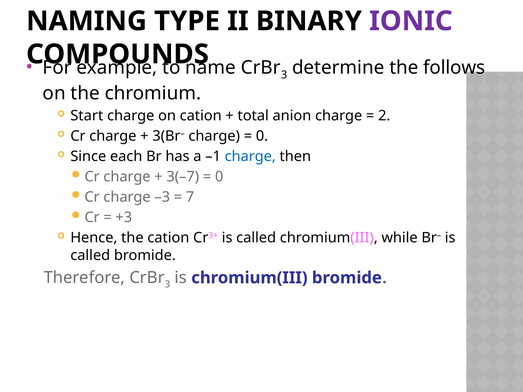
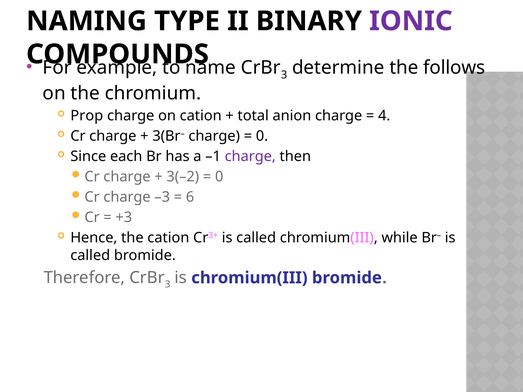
Start: Start -> Prop (87, 116)
2: 2 -> 4 (384, 116)
charge colour: blue -> purple (250, 157)
3(–7: 3(–7 -> 3(–2 (183, 177)
7: 7 -> 6 (190, 197)
